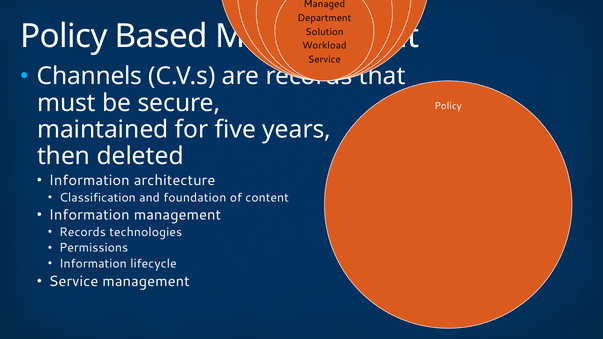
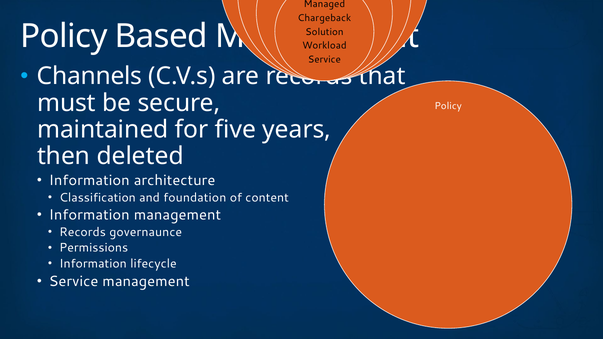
Department: Department -> Chargeback (324, 18)
technologies: technologies -> governaunce (146, 232)
